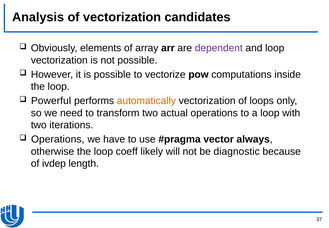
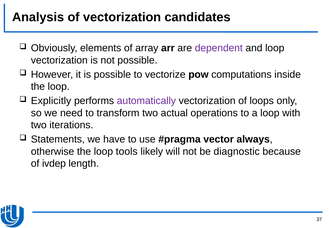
Powerful: Powerful -> Explicitly (51, 101)
automatically colour: orange -> purple (146, 101)
Operations: Operations -> Statements (58, 139)
coeff: coeff -> tools (127, 151)
